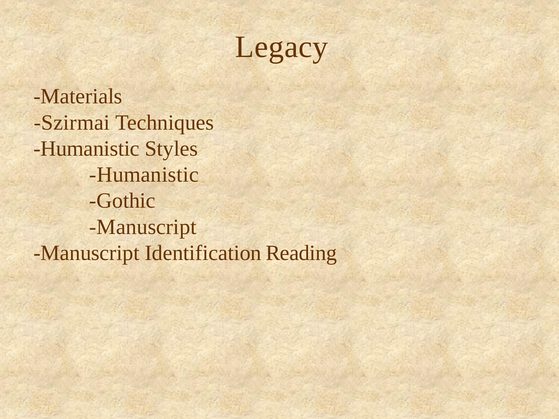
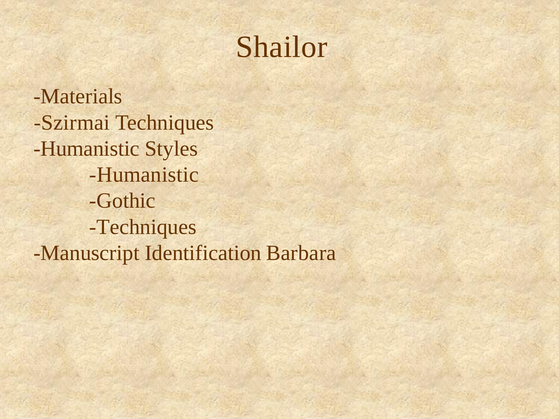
Legacy: Legacy -> Shailor (282, 47)
Manuscript: Manuscript -> Techniques (143, 227)
Reading: Reading -> Barbara (301, 253)
